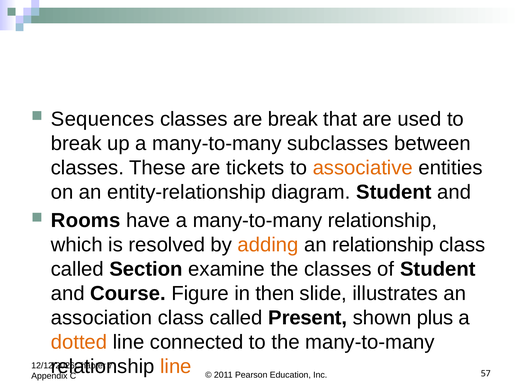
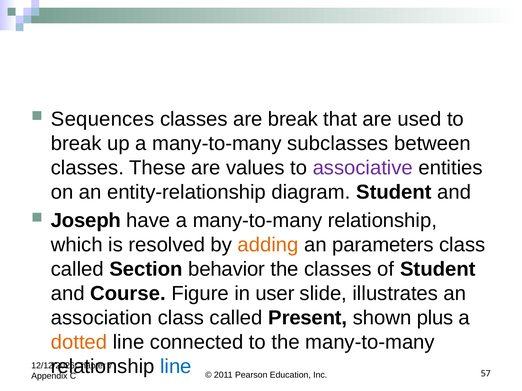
tickets: tickets -> values (255, 168)
associative colour: orange -> purple (363, 168)
Rooms: Rooms -> Joseph (86, 221)
an relationship: relationship -> parameters (383, 245)
examine: examine -> behavior (227, 270)
then: then -> user (275, 294)
line colour: orange -> blue (176, 367)
